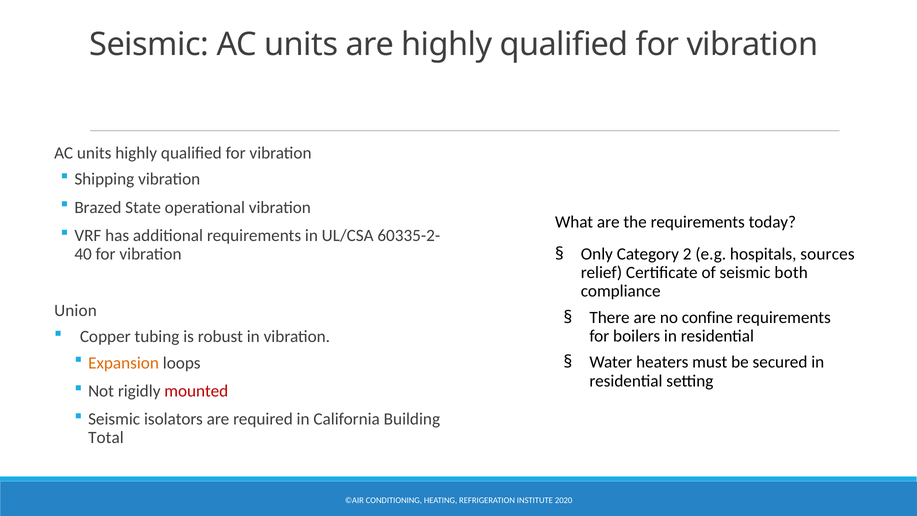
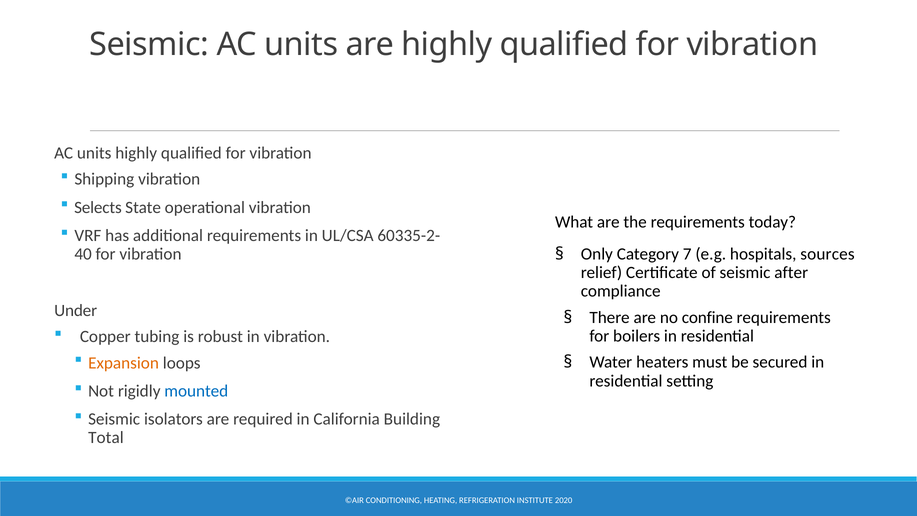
Brazed: Brazed -> Selects (98, 207)
2: 2 -> 7 (687, 254)
both: both -> after (791, 273)
Union: Union -> Under (76, 310)
mounted colour: red -> blue (196, 391)
